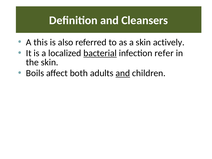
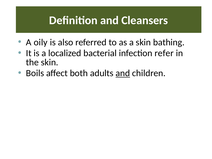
this: this -> oily (41, 42)
actively: actively -> bathing (169, 42)
bacterial underline: present -> none (100, 53)
